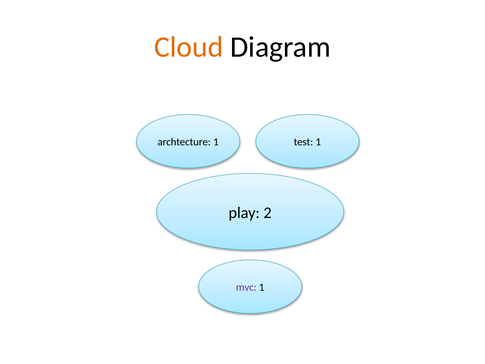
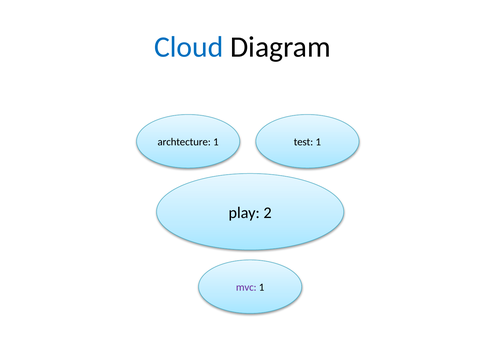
Cloud colour: orange -> blue (189, 47)
